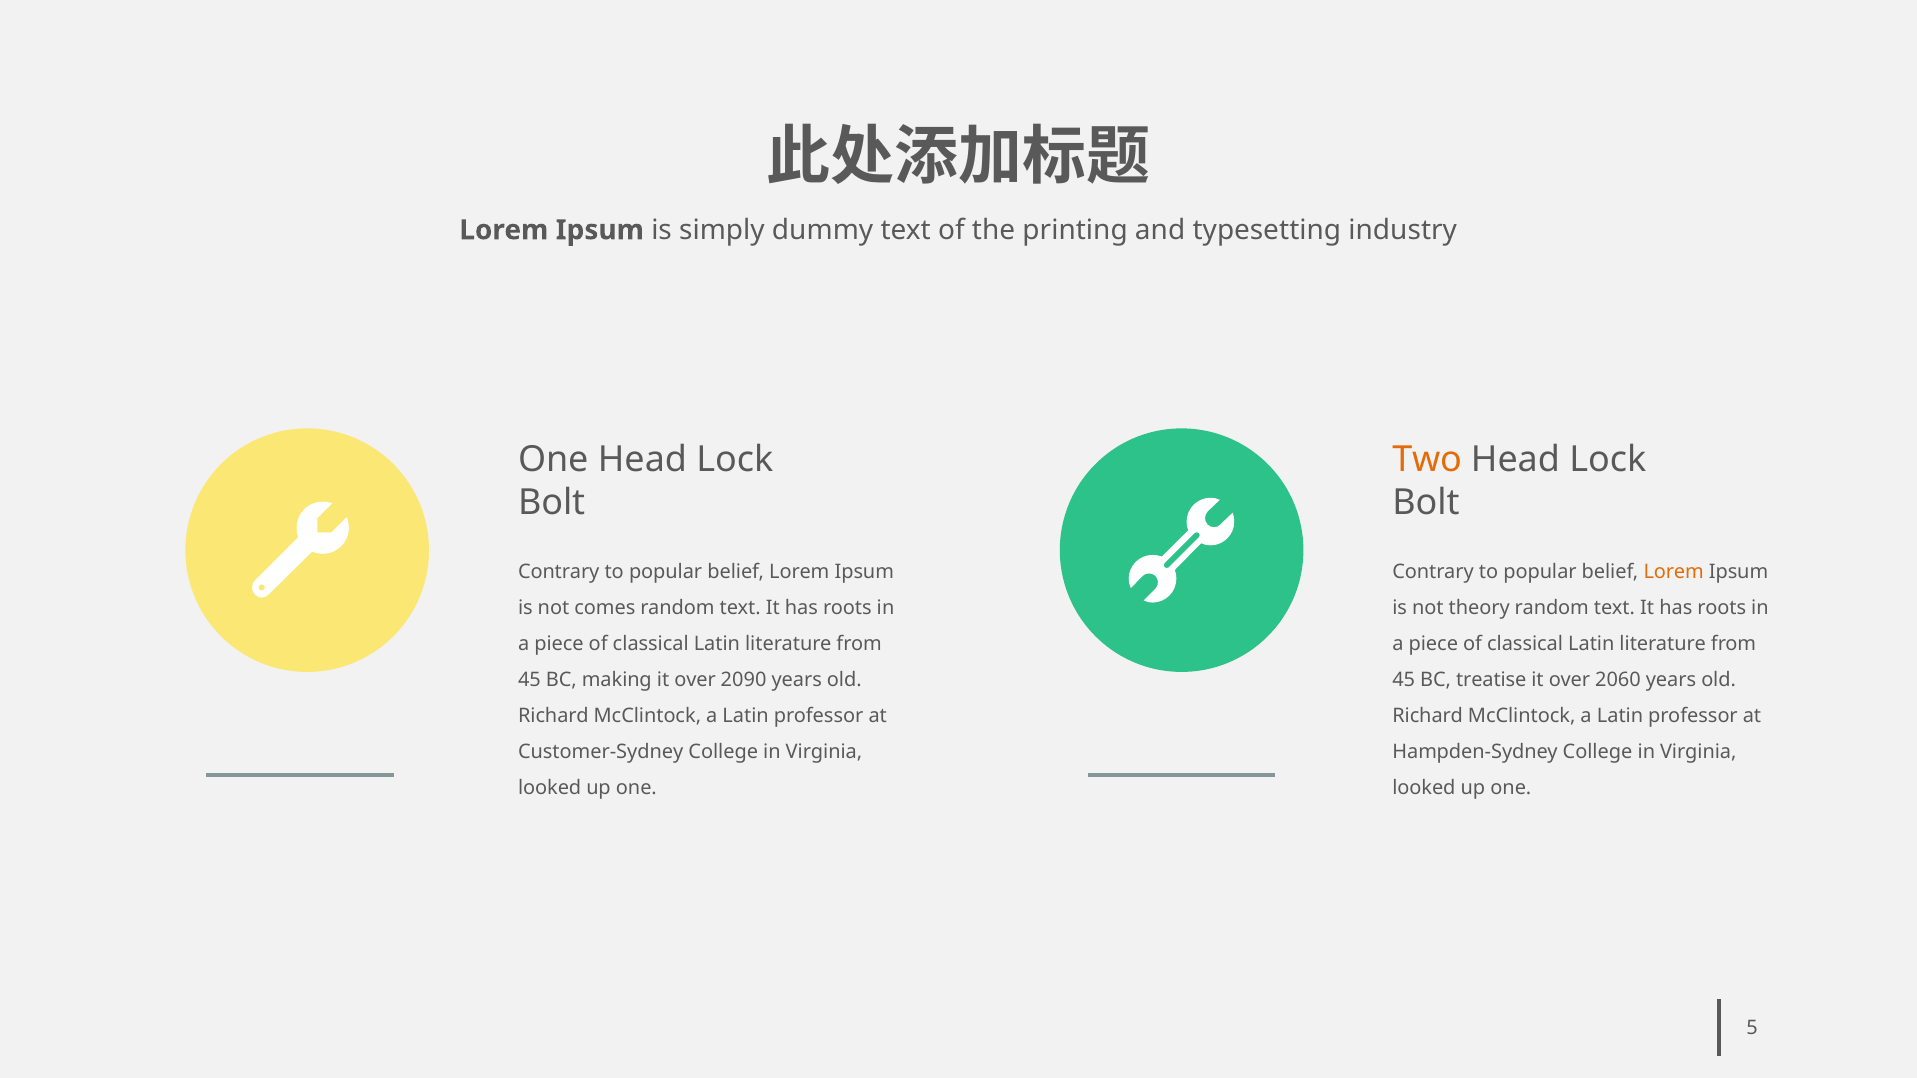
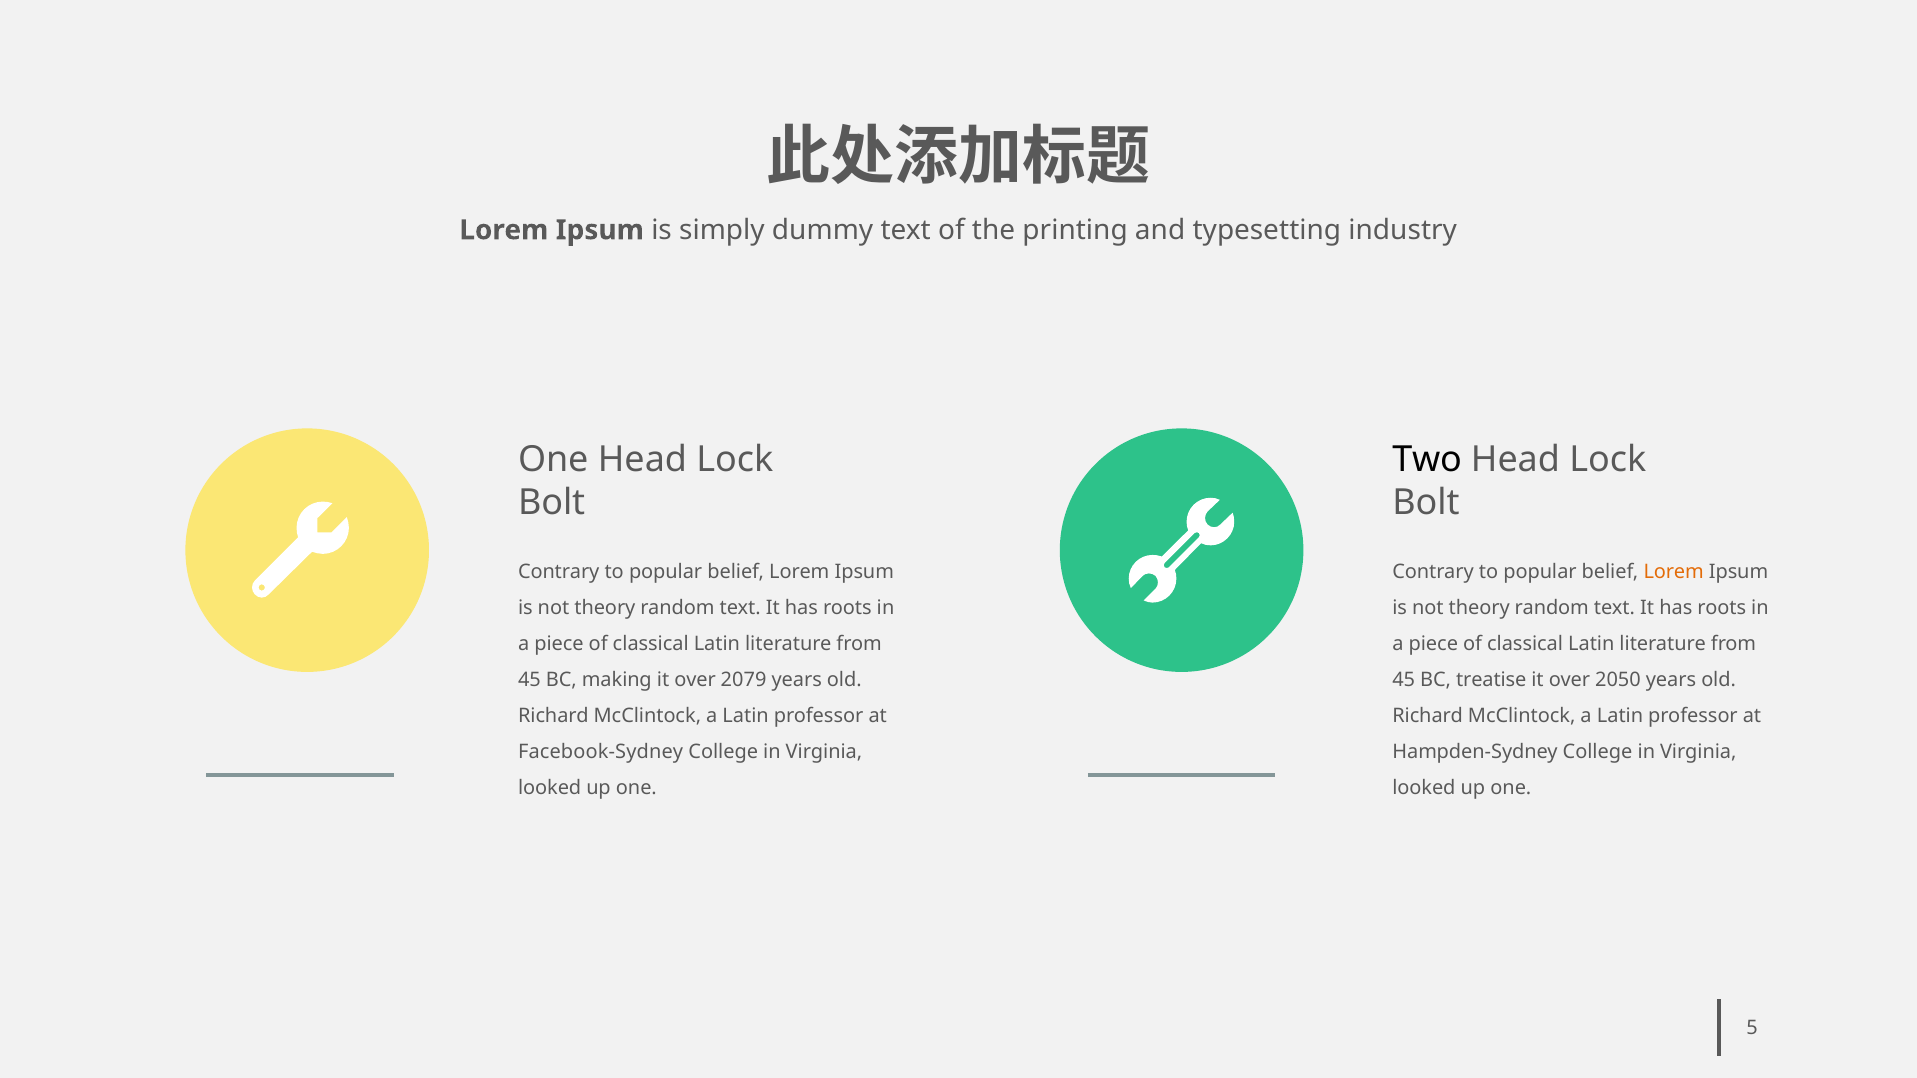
Two colour: orange -> black (1427, 460)
comes: comes -> theory (605, 608)
2090: 2090 -> 2079 (744, 680)
2060: 2060 -> 2050 (1618, 680)
Customer-Sydney: Customer-Sydney -> Facebook-Sydney (601, 752)
